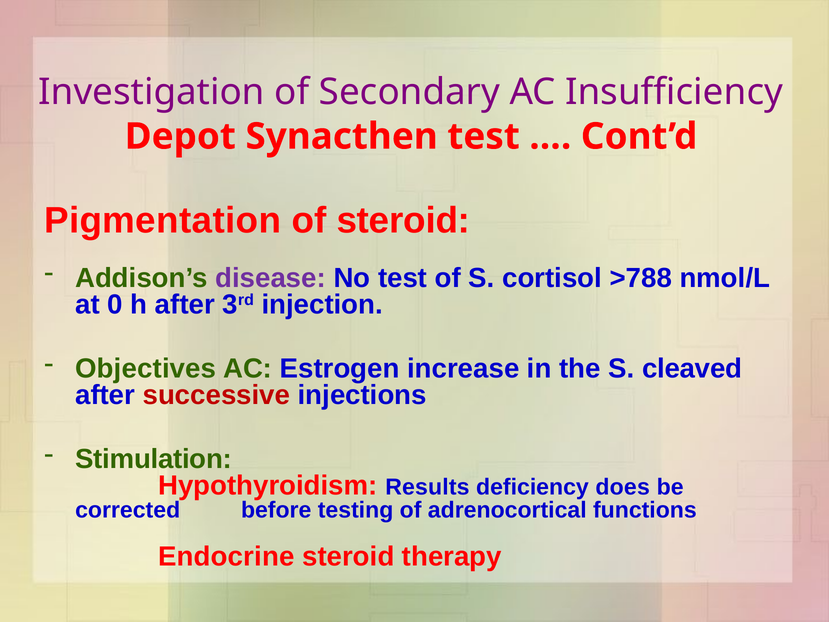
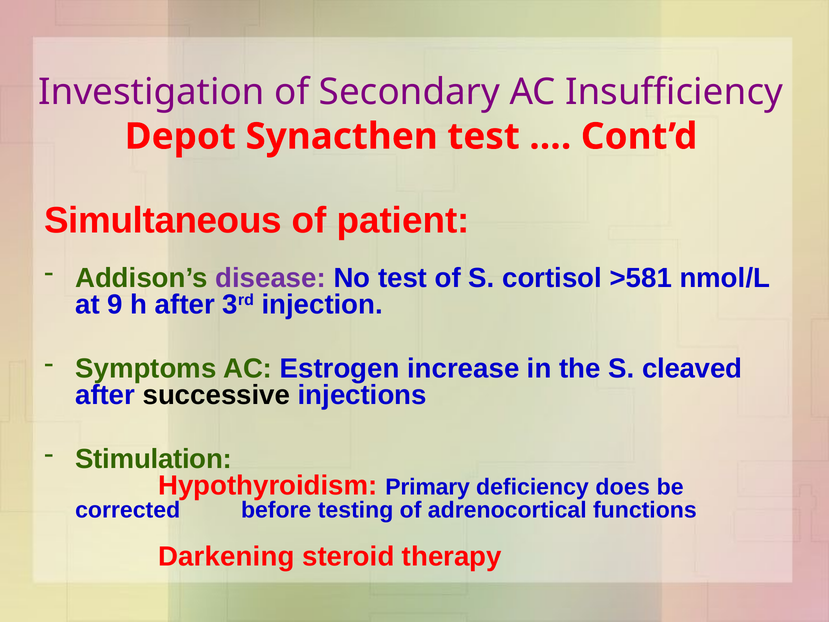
Pigmentation: Pigmentation -> Simultaneous (163, 220)
of steroid: steroid -> patient (403, 220)
>788: >788 -> >581 (641, 278)
0: 0 -> 9 (115, 304)
Objectives: Objectives -> Symptoms (146, 368)
successive colour: red -> black (216, 395)
Results: Results -> Primary (428, 487)
Endocrine: Endocrine -> Darkening (226, 556)
